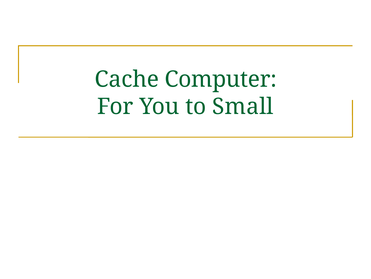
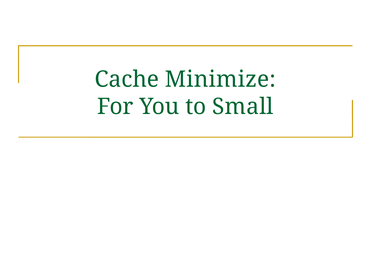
Computer: Computer -> Minimize (220, 79)
